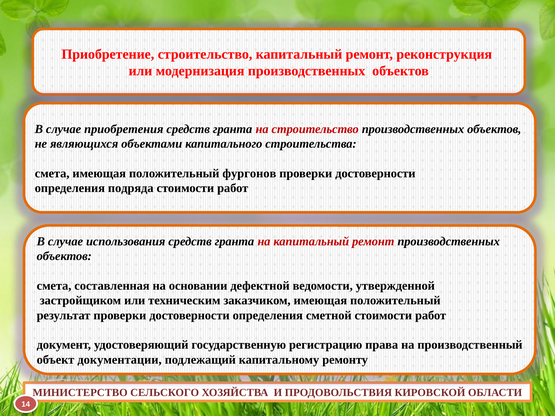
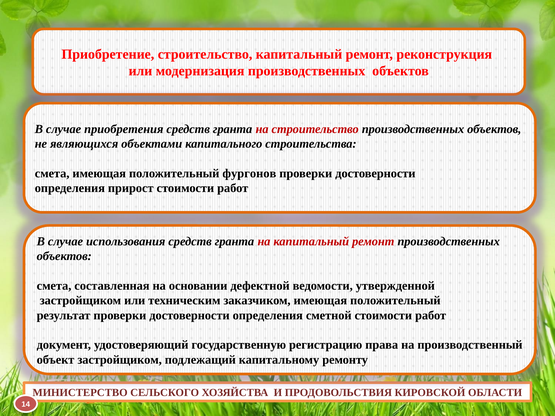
подряда: подряда -> прирост (131, 188)
объект документации: документации -> застройщиком (120, 360)
